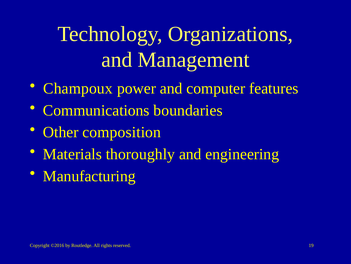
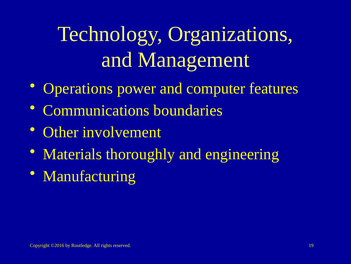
Champoux: Champoux -> Operations (78, 88)
composition: composition -> involvement (122, 132)
